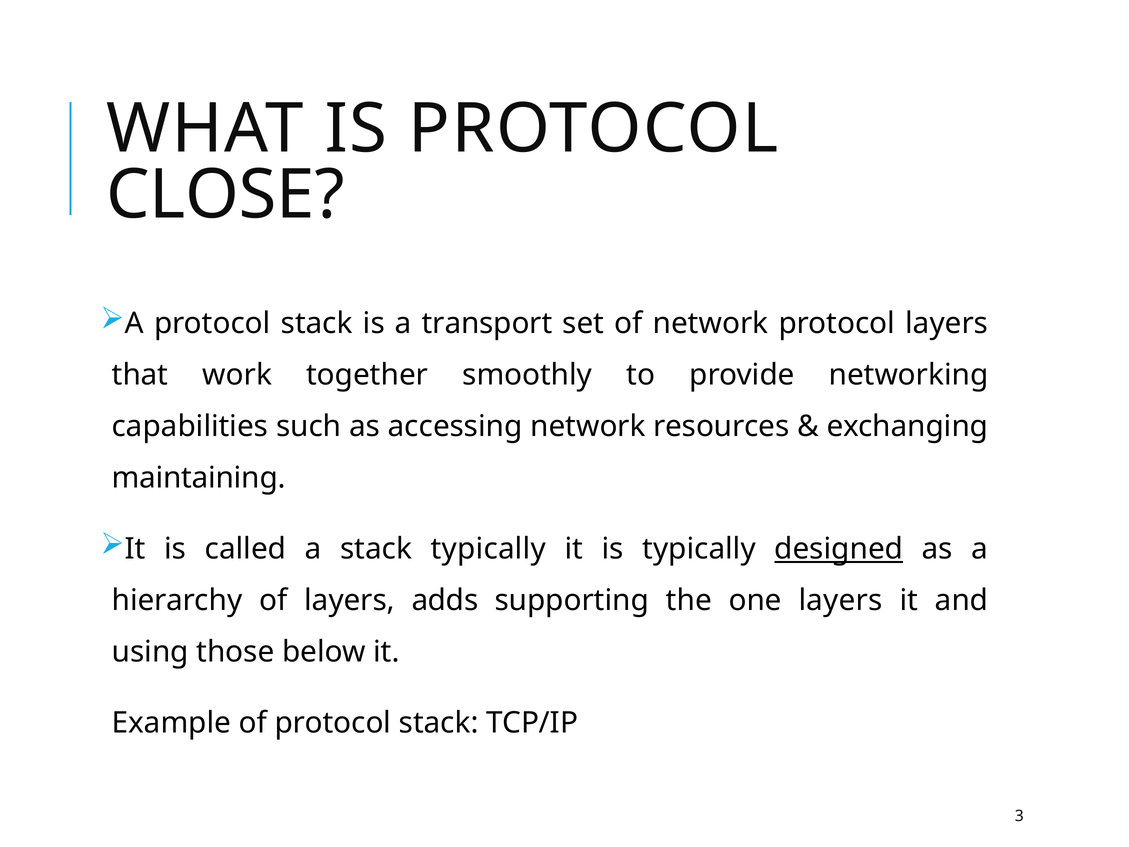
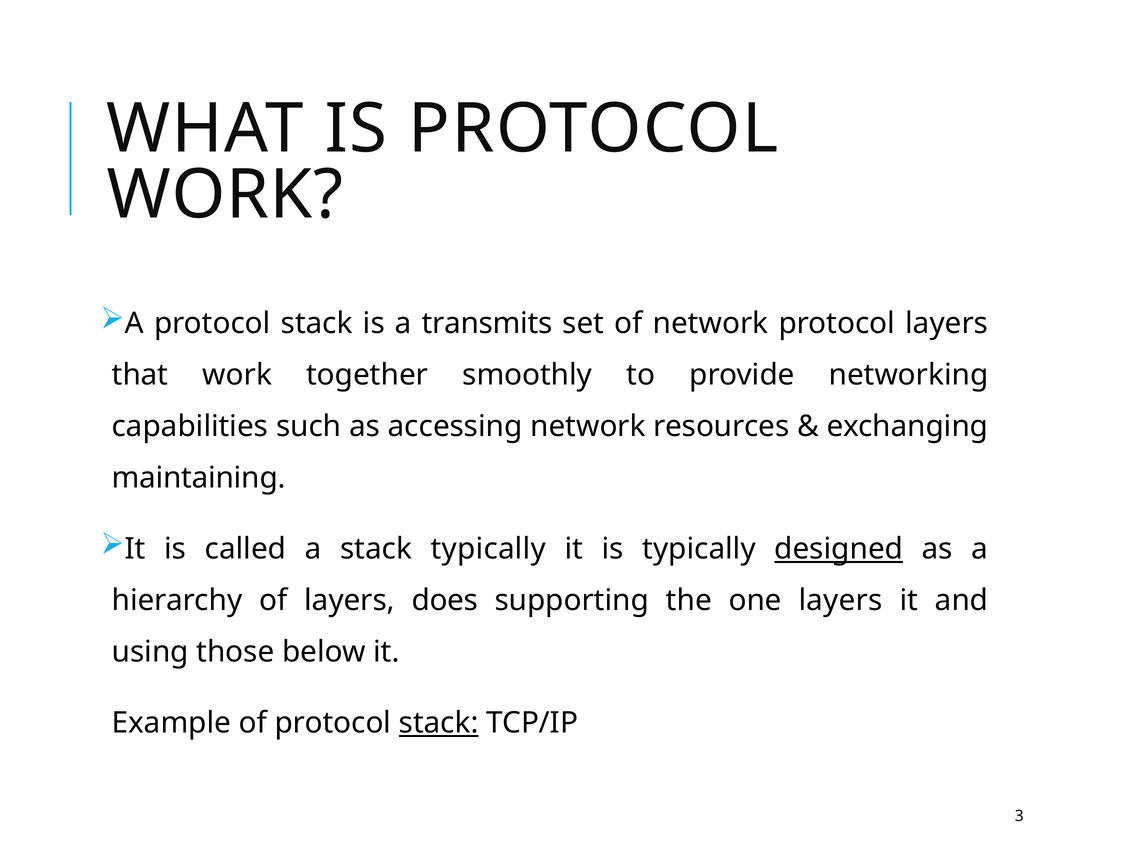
CLOSE: CLOSE -> WORK (225, 195)
transport: transport -> transmits (487, 324)
adds: adds -> does (445, 600)
stack underline: none -> present (439, 723)
